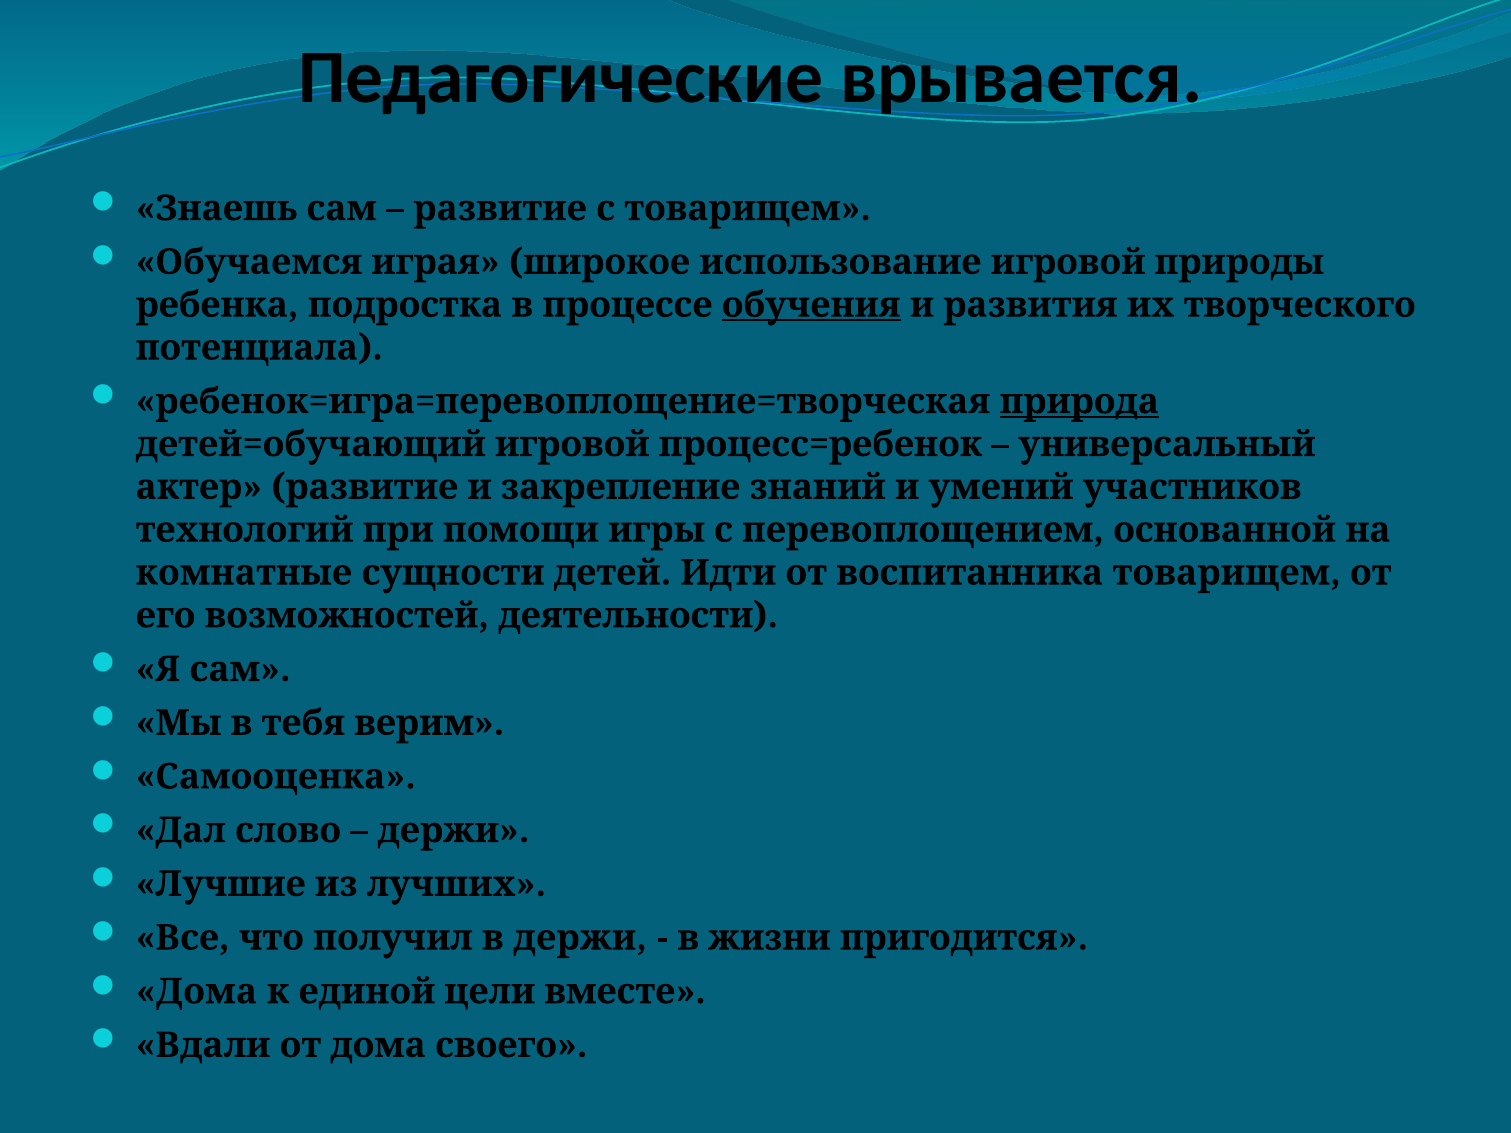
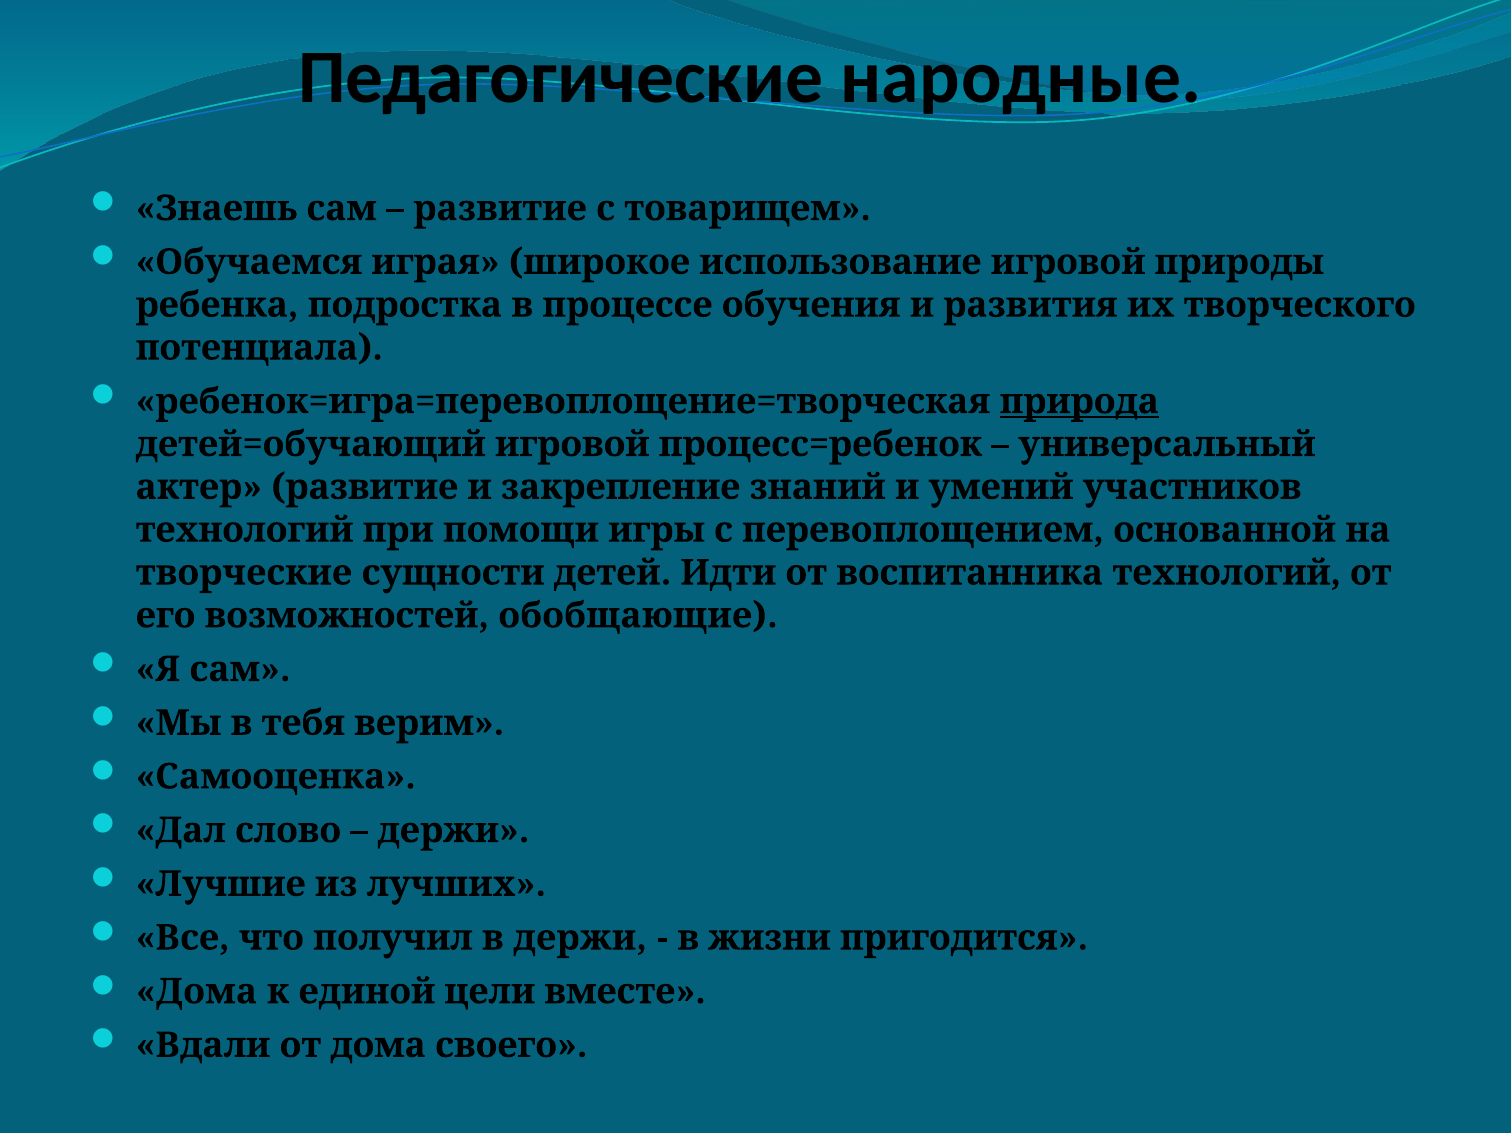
врывается: врывается -> народные (1021, 78)
обучения underline: present -> none (811, 305)
комнатные: комнатные -> творческие (244, 573)
воспитанника товарищем: товарищем -> технологий (1227, 573)
деятельности: деятельности -> обобщающие (638, 616)
